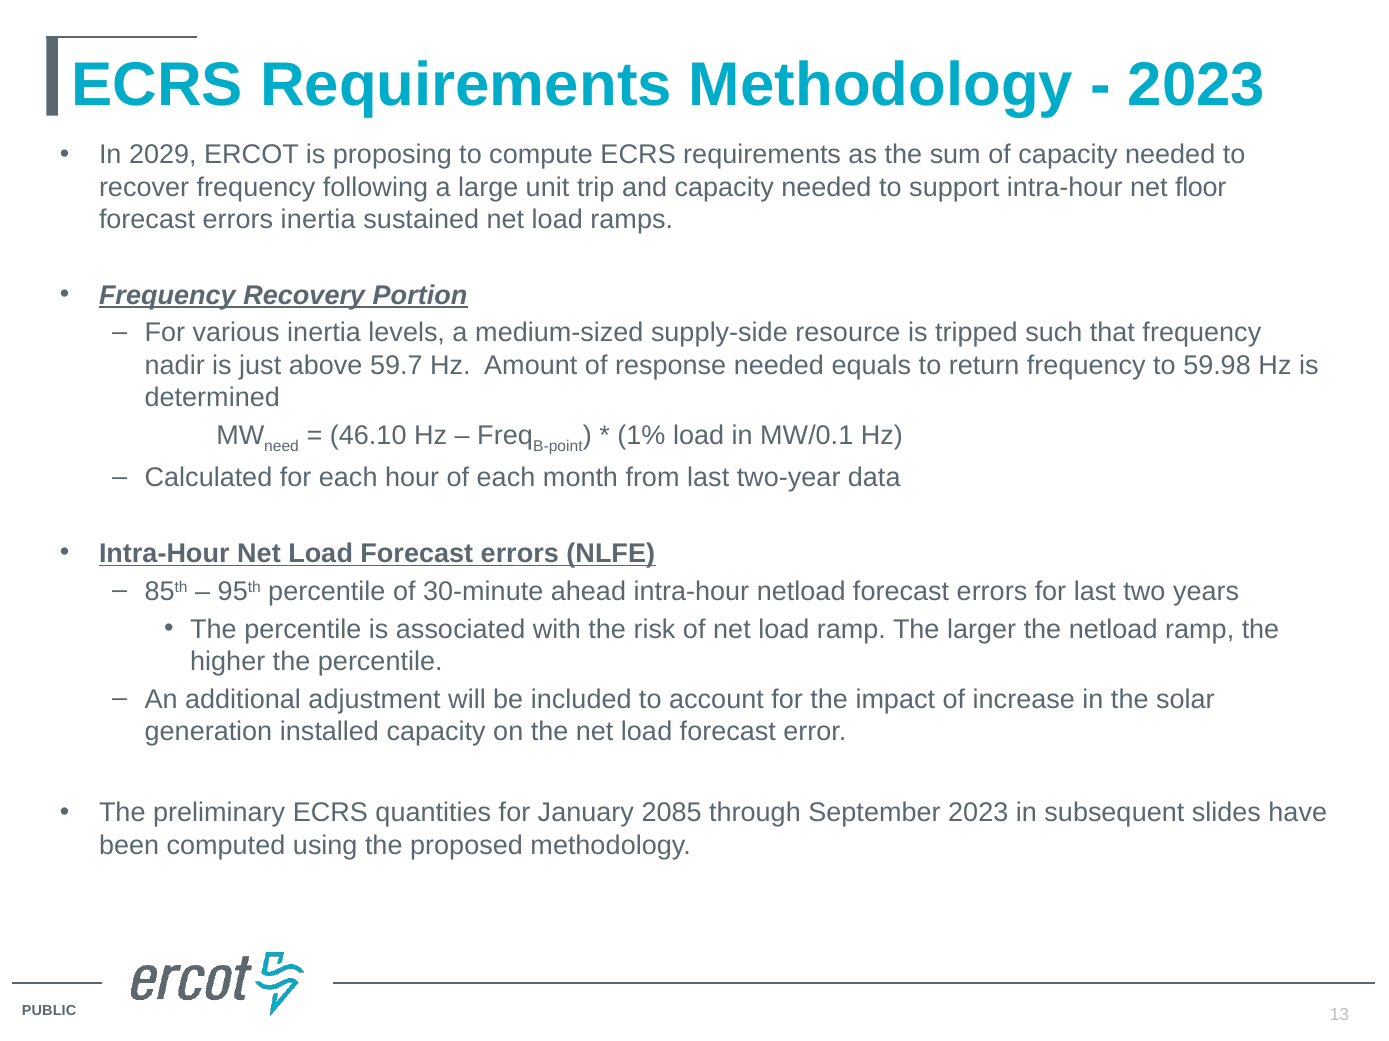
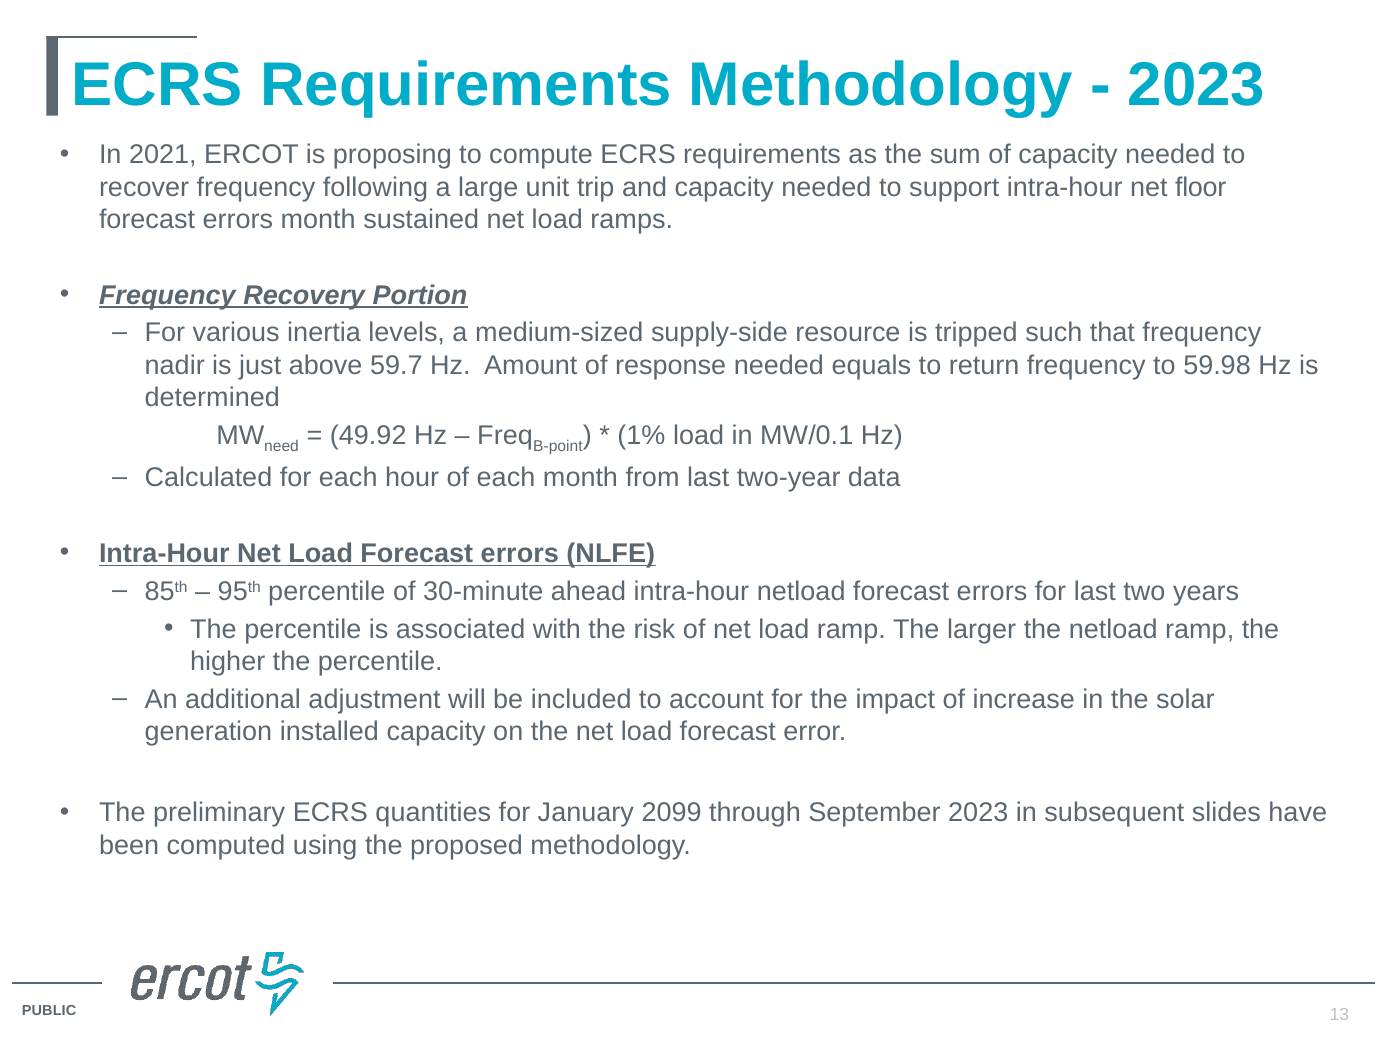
2029: 2029 -> 2021 (163, 155)
errors inertia: inertia -> month (318, 220)
46.10: 46.10 -> 49.92 (368, 436)
2085: 2085 -> 2099 (672, 813)
